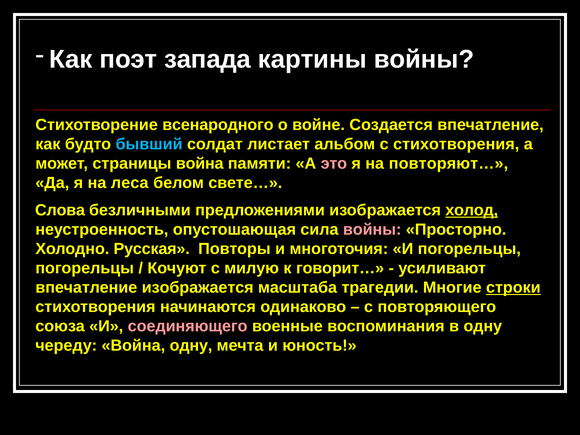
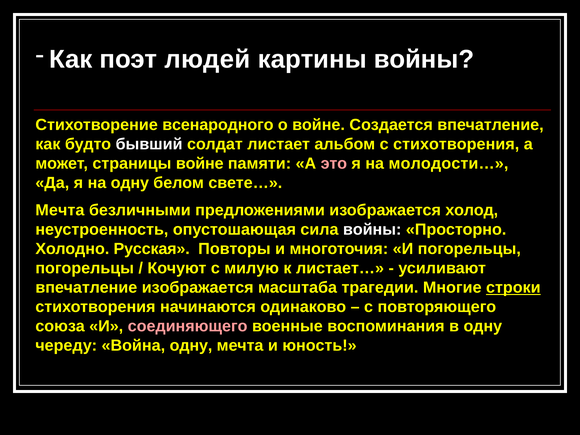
запада: запада -> людей (207, 59)
бывший colour: light blue -> white (149, 144)
страницы война: война -> войне (200, 164)
повторяют…: повторяют… -> молодости… (448, 164)
на леса: леса -> одну (130, 183)
Слова: Слова -> Мечта (60, 210)
холод underline: present -> none (472, 210)
войны colour: pink -> white (372, 230)
говорит…: говорит… -> листает… (340, 268)
